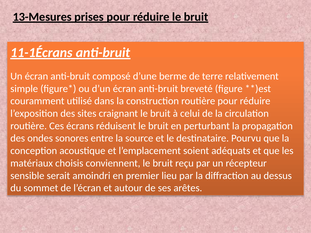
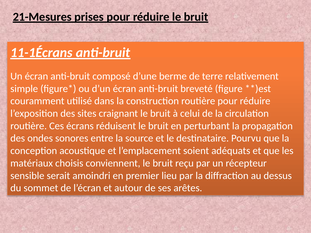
13-Mesures: 13-Mesures -> 21-Mesures (42, 17)
